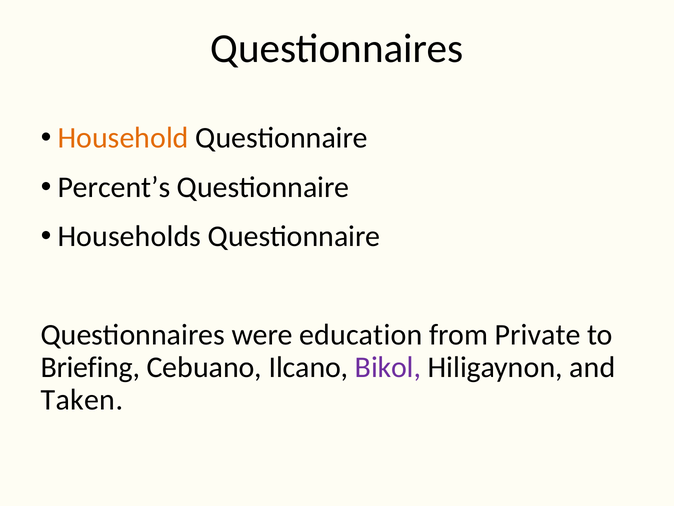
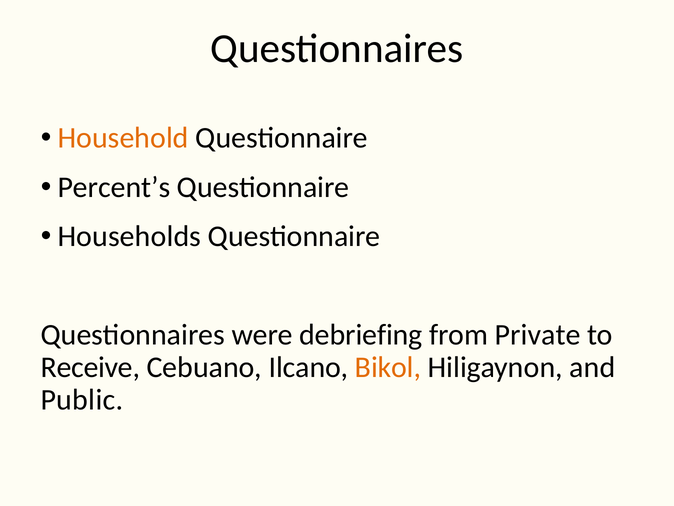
education: education -> debriefing (361, 335)
Briefing: Briefing -> Receive (90, 367)
Bikol colour: purple -> orange (388, 367)
Taken: Taken -> Public (82, 399)
